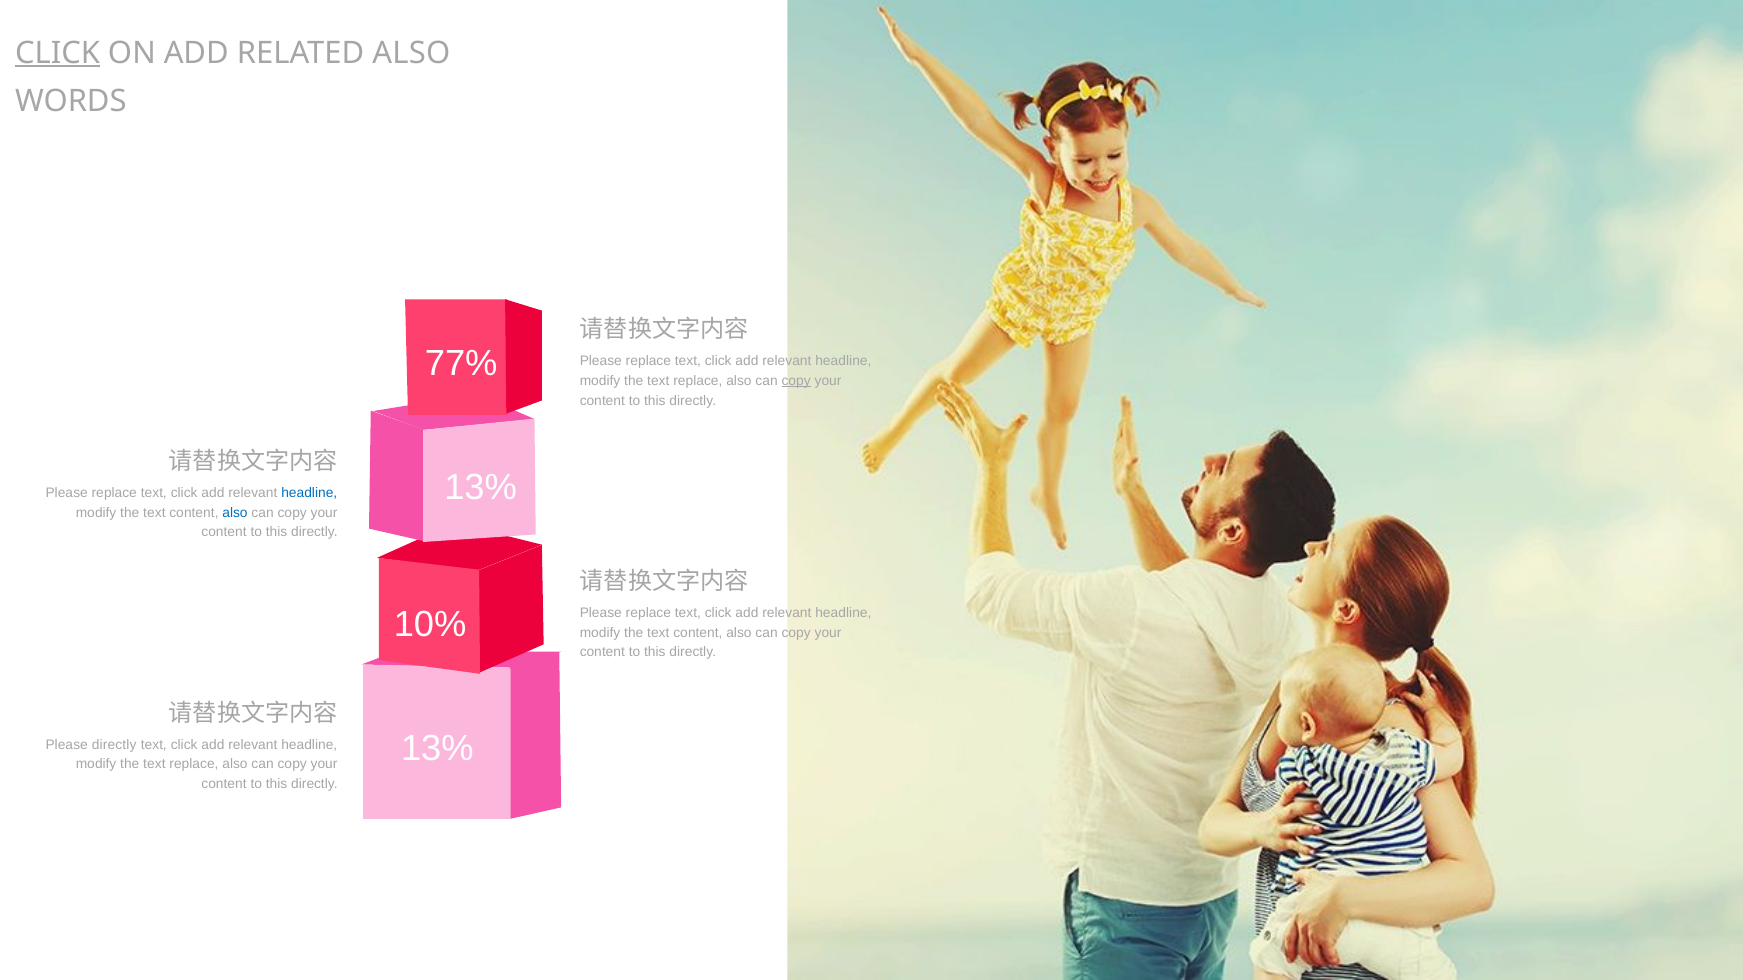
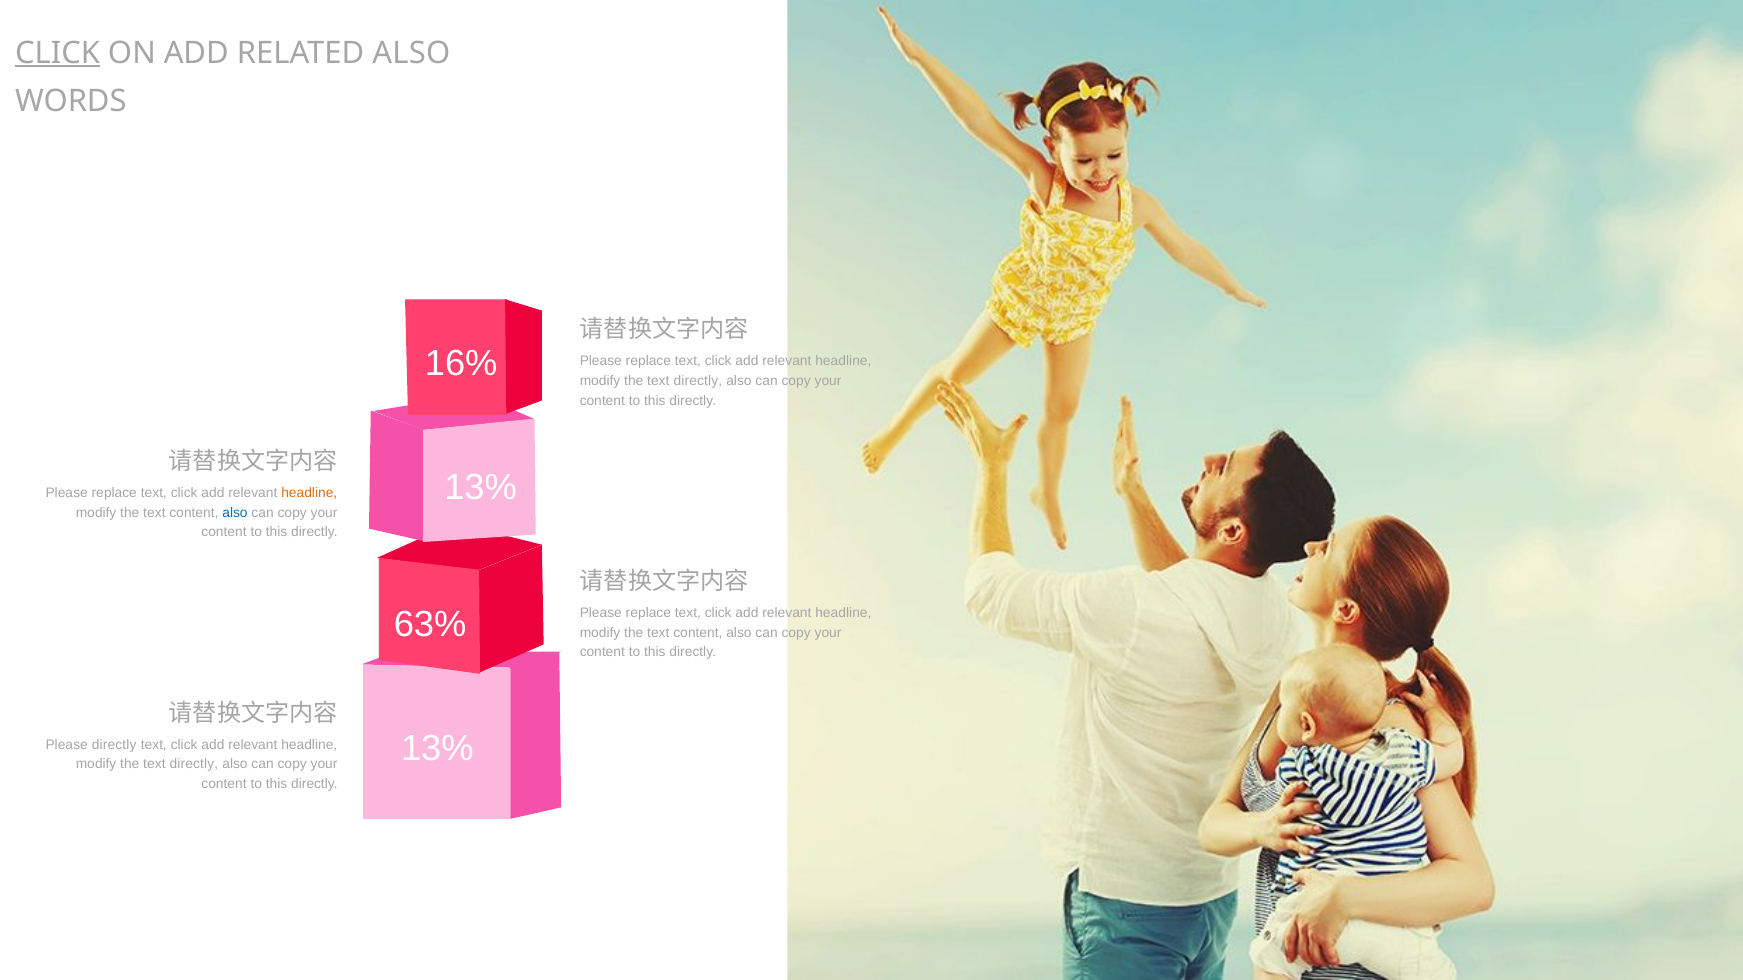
77%: 77% -> 16% (461, 364)
replace: replace -> directly (698, 381)
copy underline: present -> none (796, 381)
headline colour: blue -> orange (309, 493)
10%: 10% -> 63% (430, 625)
replace: replace -> directly (194, 765)
